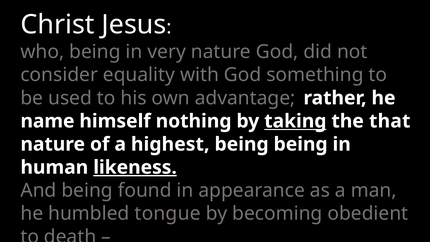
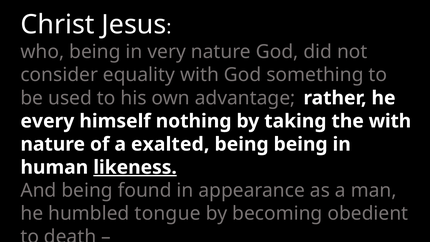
name: name -> every (47, 121)
taking underline: present -> none (295, 121)
the that: that -> with (390, 121)
highest: highest -> exalted (170, 144)
